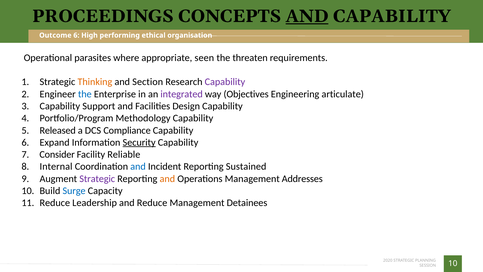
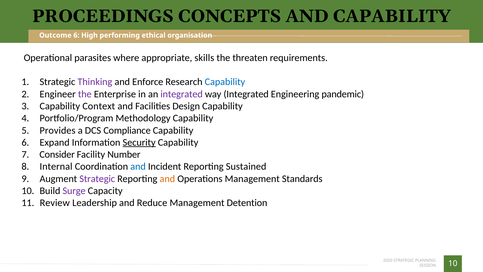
AND underline: present -> none (307, 16)
seen: seen -> skills (204, 58)
Thinking colour: orange -> purple (95, 82)
Section: Section -> Enforce (148, 82)
Capability colour: purple -> blue (225, 82)
the colour: blue -> purple (85, 94)
way Objectives: Objectives -> Integrated (246, 94)
articulate: articulate -> pandemic (343, 94)
Support: Support -> Context (99, 106)
Released: Released -> Provides (58, 130)
Reliable: Reliable -> Number (124, 154)
Addresses: Addresses -> Standards (302, 179)
Surge colour: blue -> purple (74, 191)
Reduce: Reduce -> Review (55, 203)
Detainees: Detainees -> Detention (247, 203)
